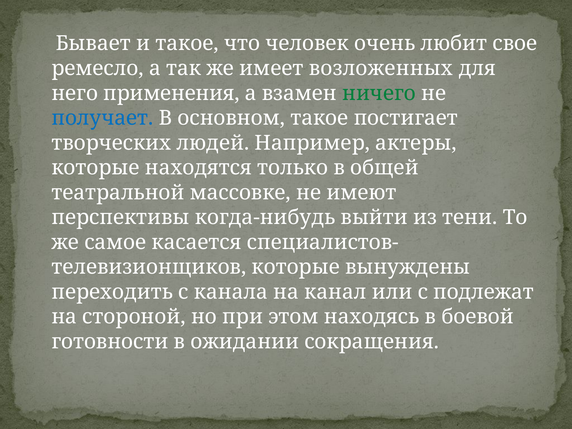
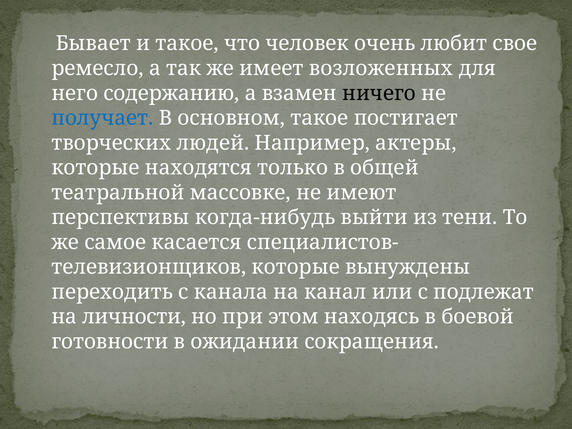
применения: применения -> содержанию (171, 93)
ничего colour: green -> black (379, 93)
стороной: стороной -> личности (134, 317)
